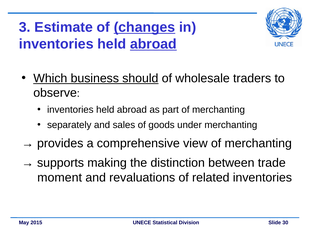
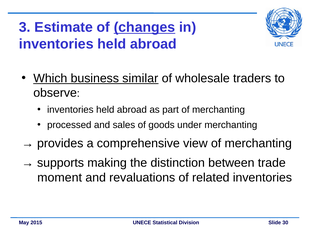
abroad underline: present -> none (153, 44)
should: should -> similar (140, 78)
separately: separately -> processed (69, 125)
